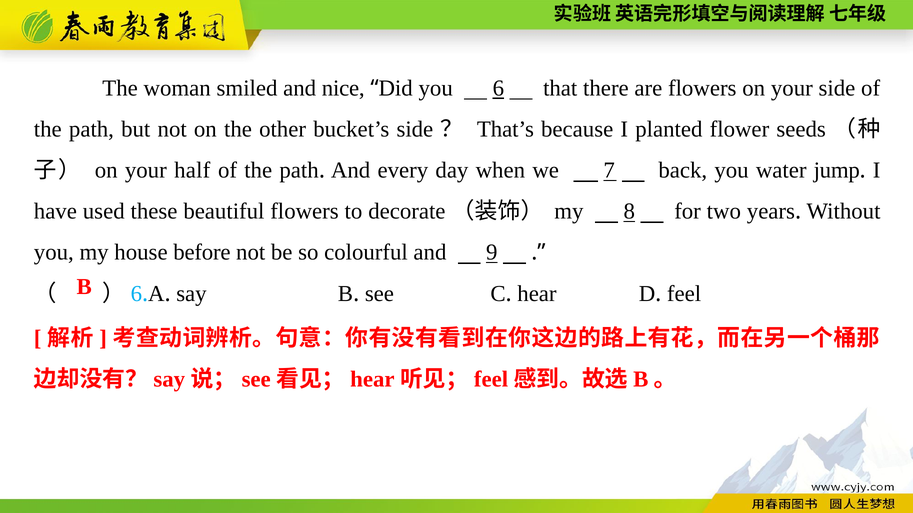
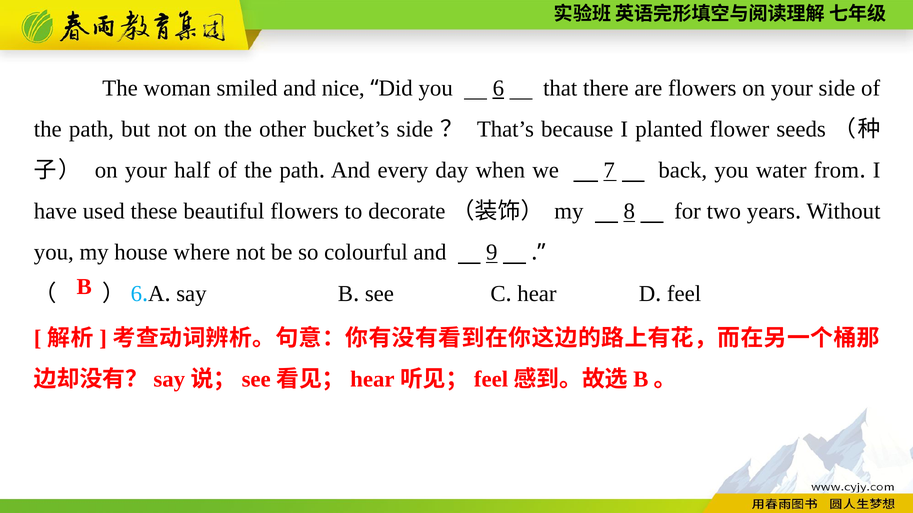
jump: jump -> from (837, 170)
before: before -> where (202, 253)
